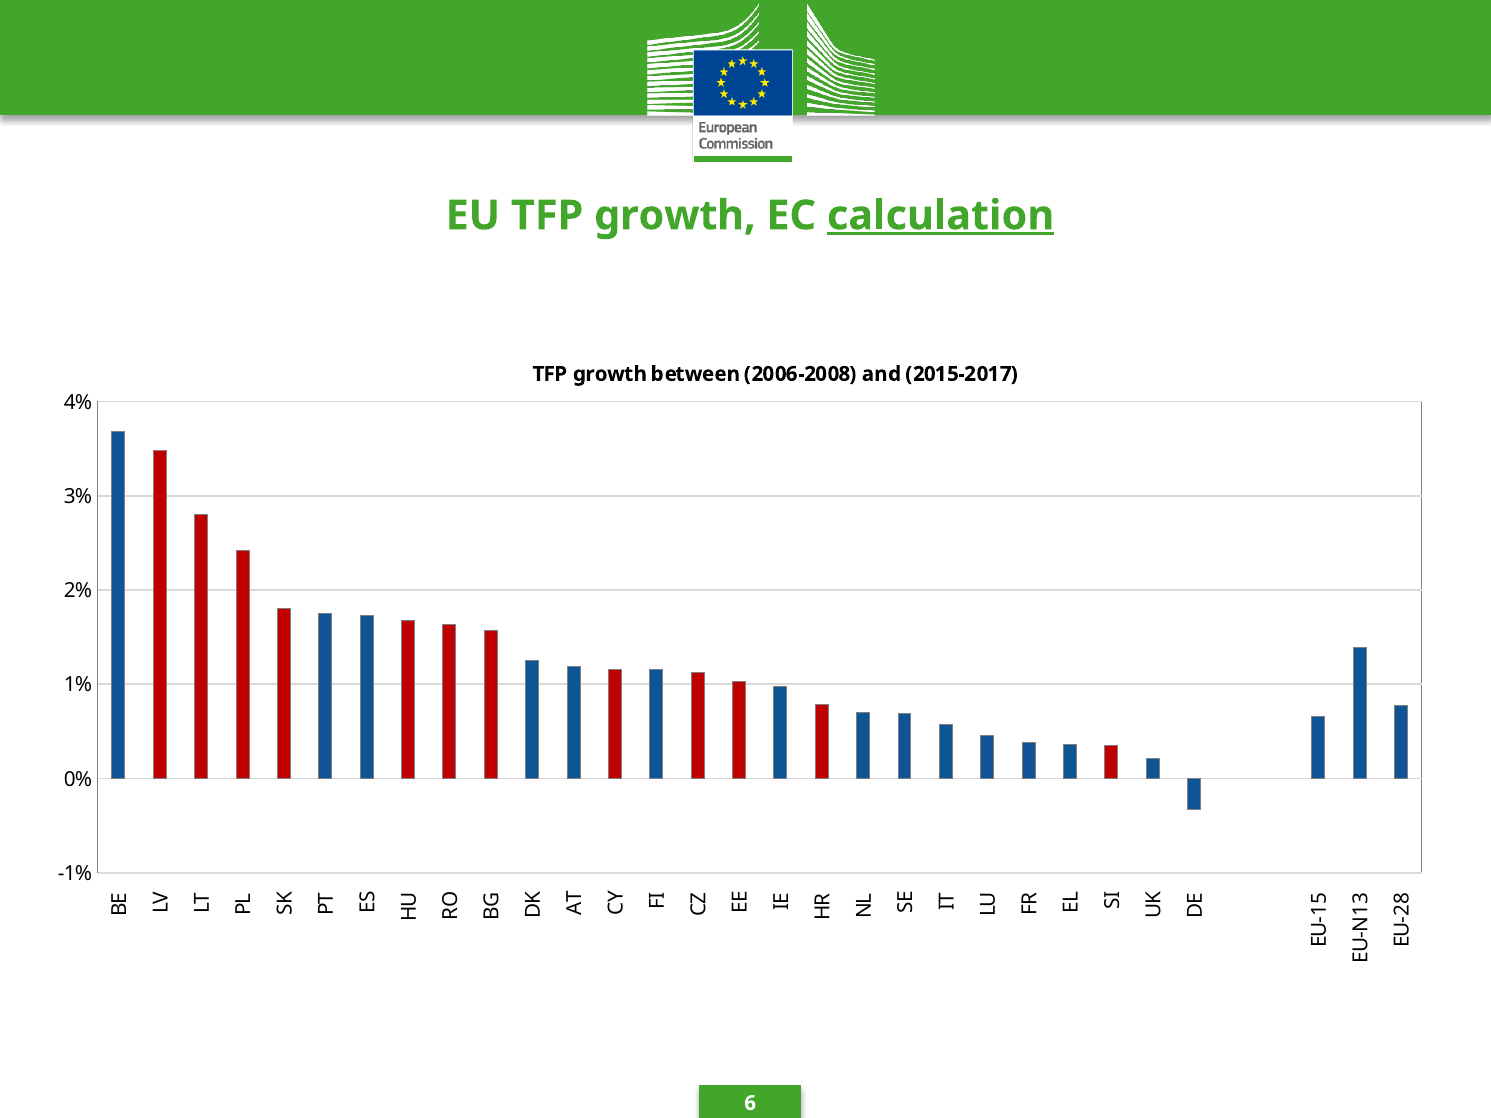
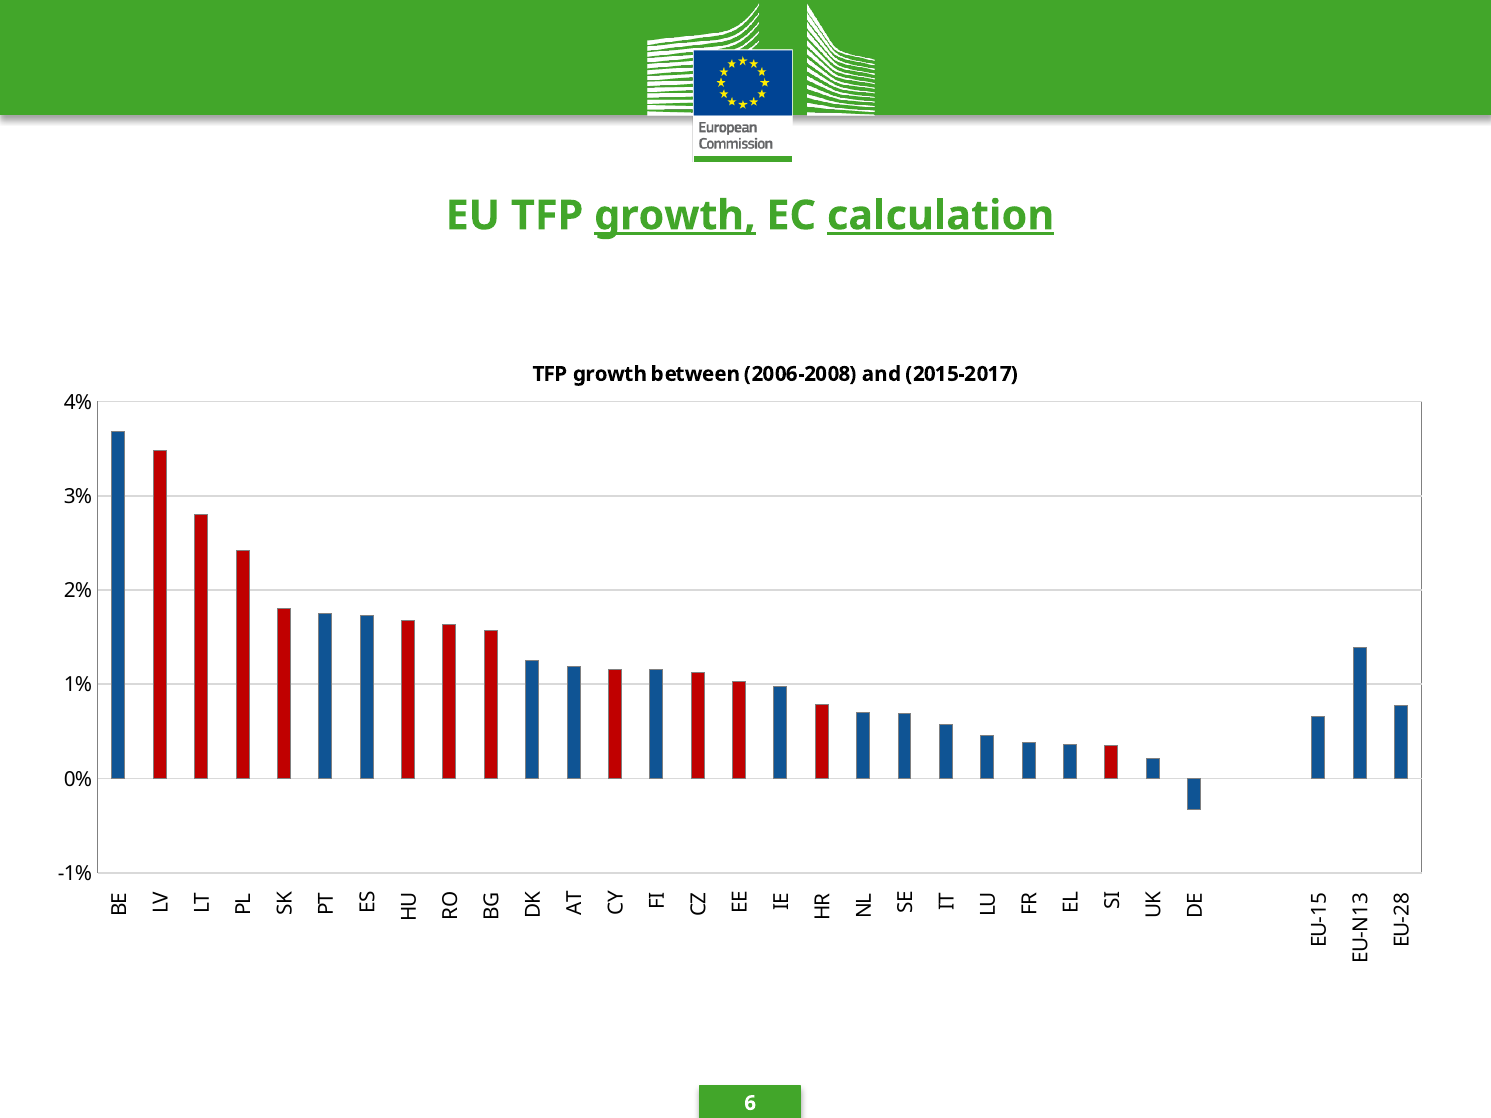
growth underline: none -> present (675, 216)
